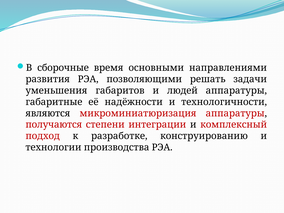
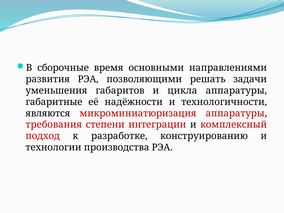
людей: людей -> цикла (182, 91)
получаются: получаются -> требования (54, 125)
